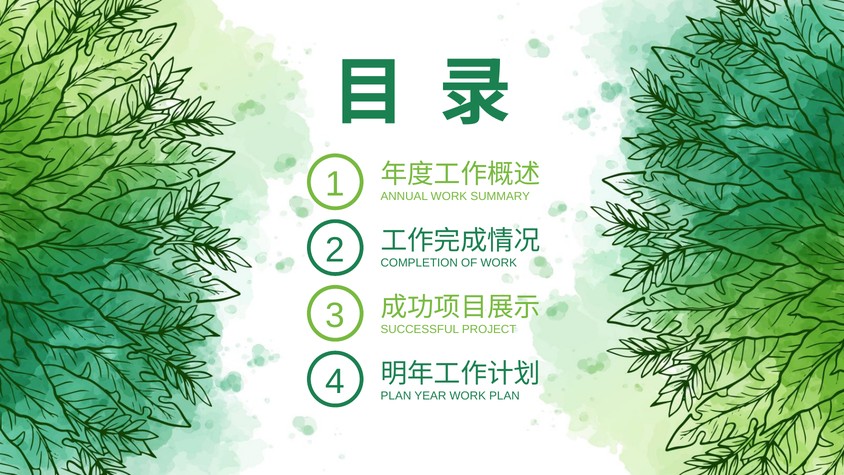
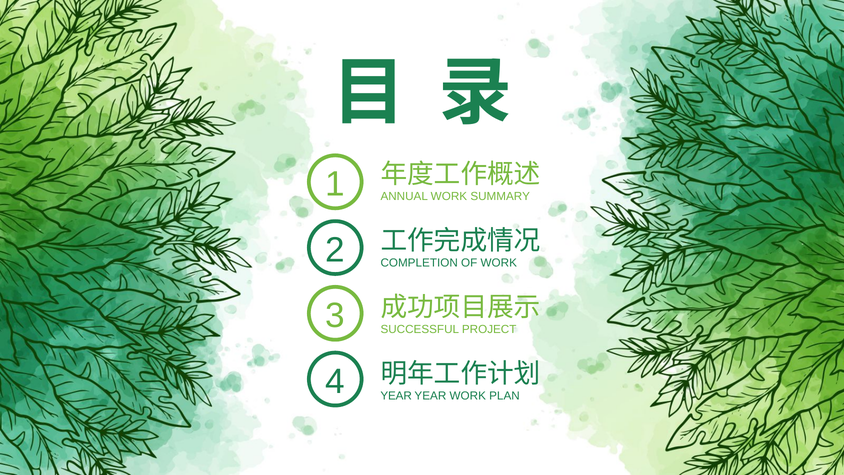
PLAN: PLAN -> YEAR (396, 396)
